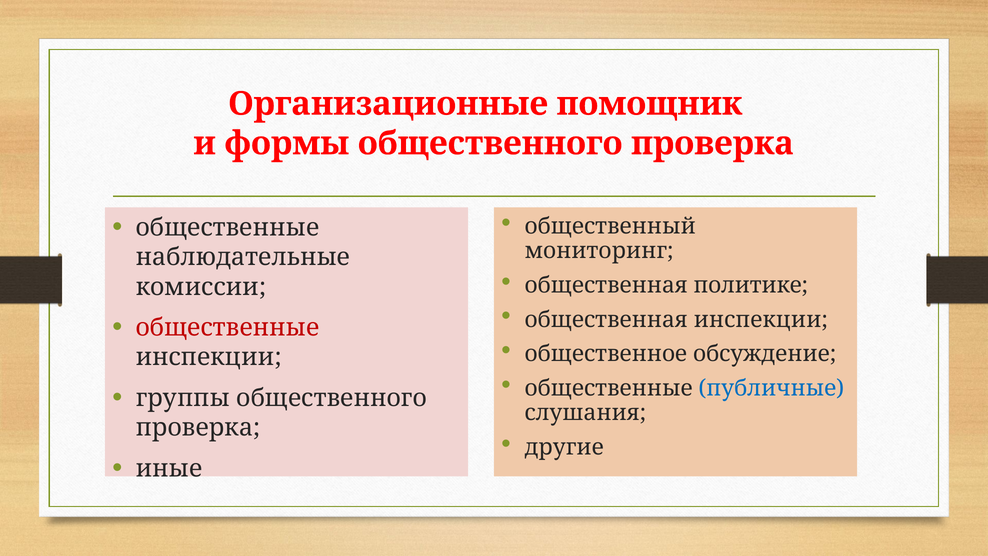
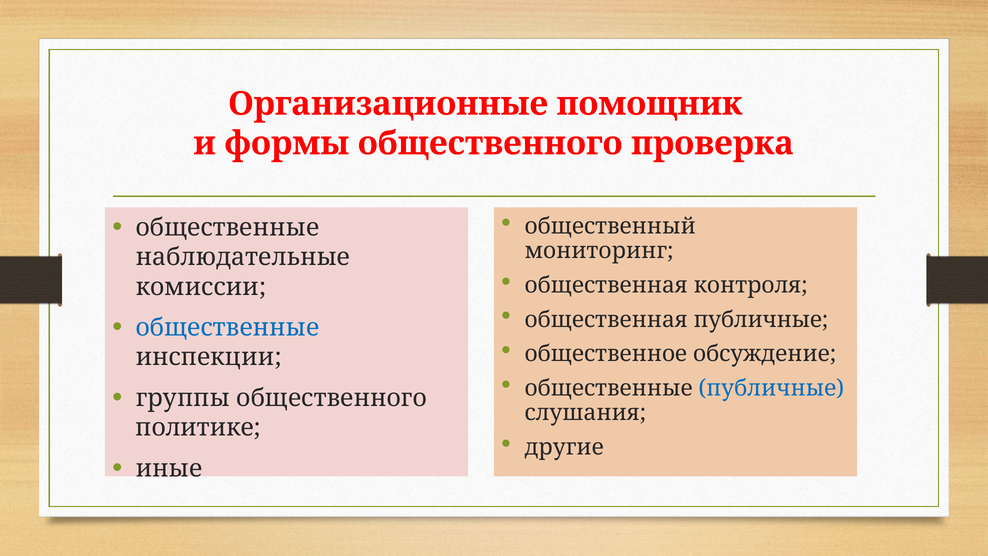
политике: политике -> контроля (751, 285)
общественная инспекции: инспекции -> публичные (761, 319)
общественные colour: red -> blue (227, 328)
проверка: проверка -> политике (198, 428)
